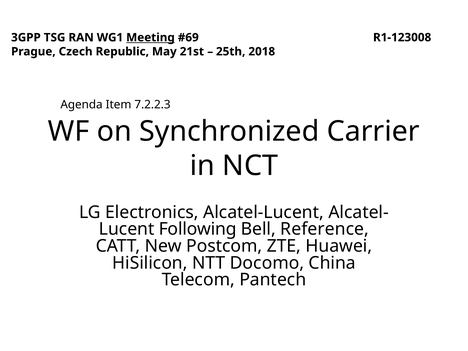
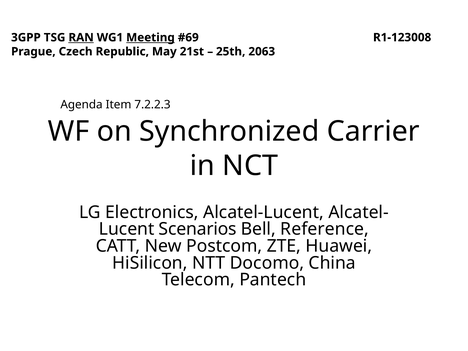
RAN underline: none -> present (81, 38)
2018: 2018 -> 2063 (262, 52)
Following: Following -> Scenarios (198, 229)
